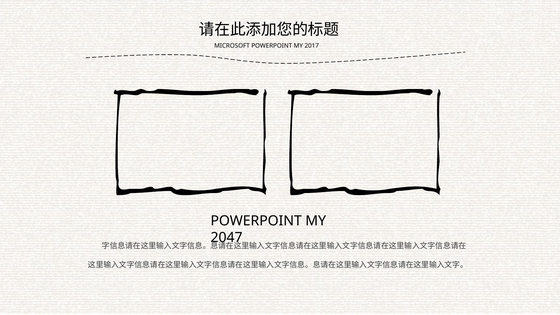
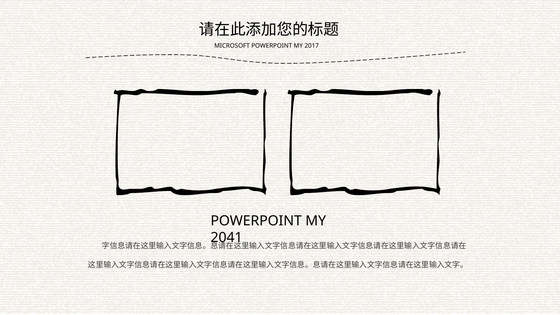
2047: 2047 -> 2041 (227, 238)
